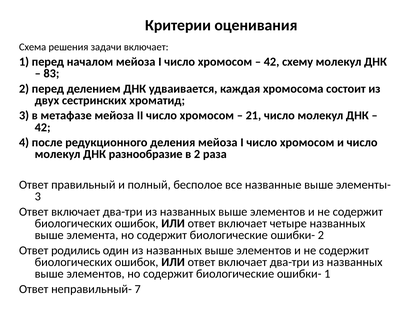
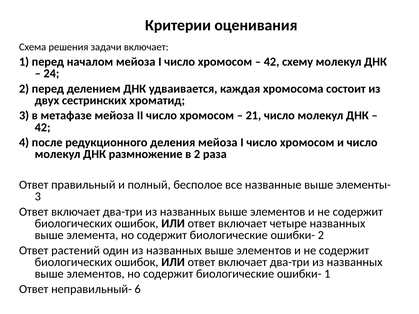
83: 83 -> 24 (51, 73)
разнообразие: разнообразие -> размножение (146, 154)
родились: родились -> растений (76, 251)
7: 7 -> 6 (138, 289)
